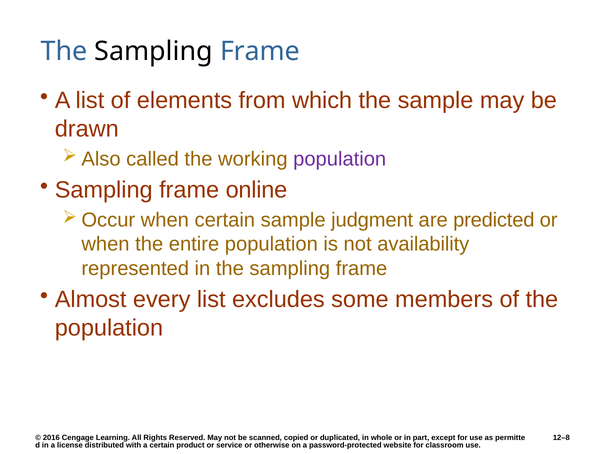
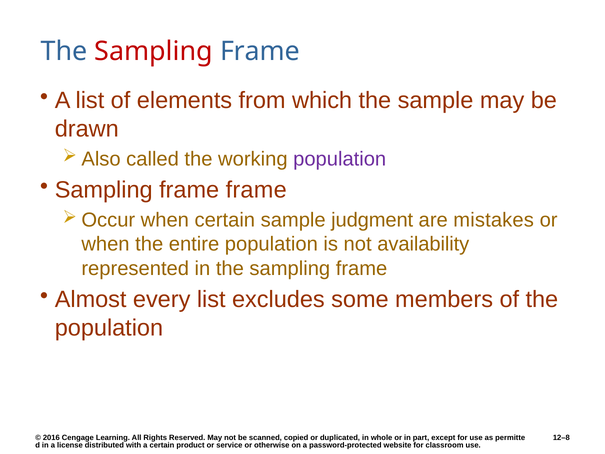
Sampling colour: black -> red (154, 51)
frame online: online -> frame (256, 190)
predicted: predicted -> mistakes (494, 220)
